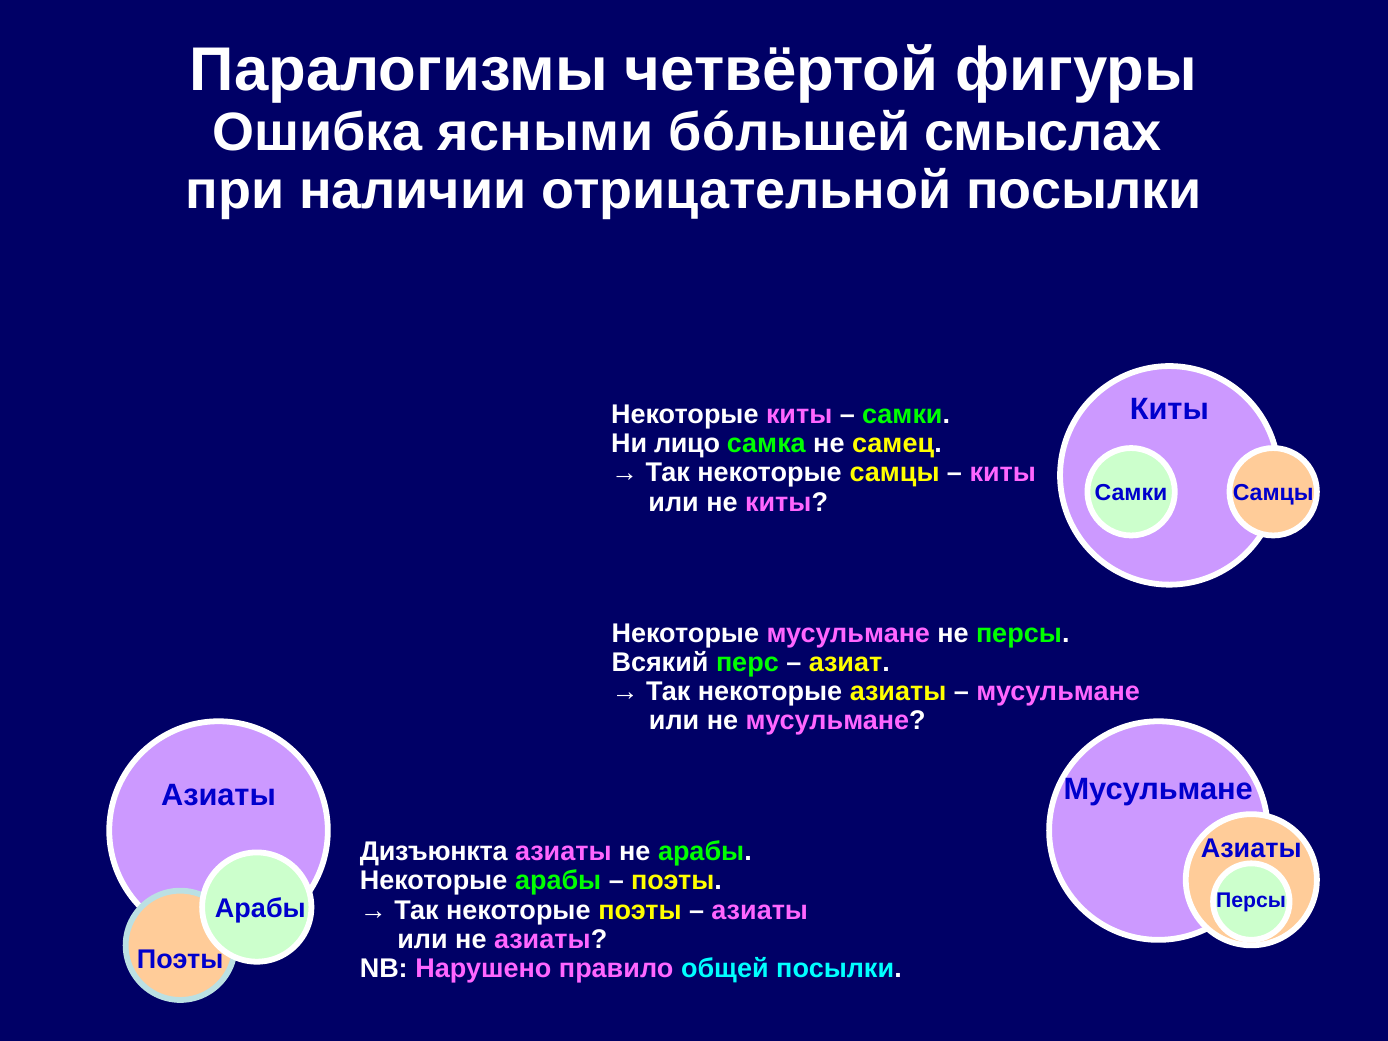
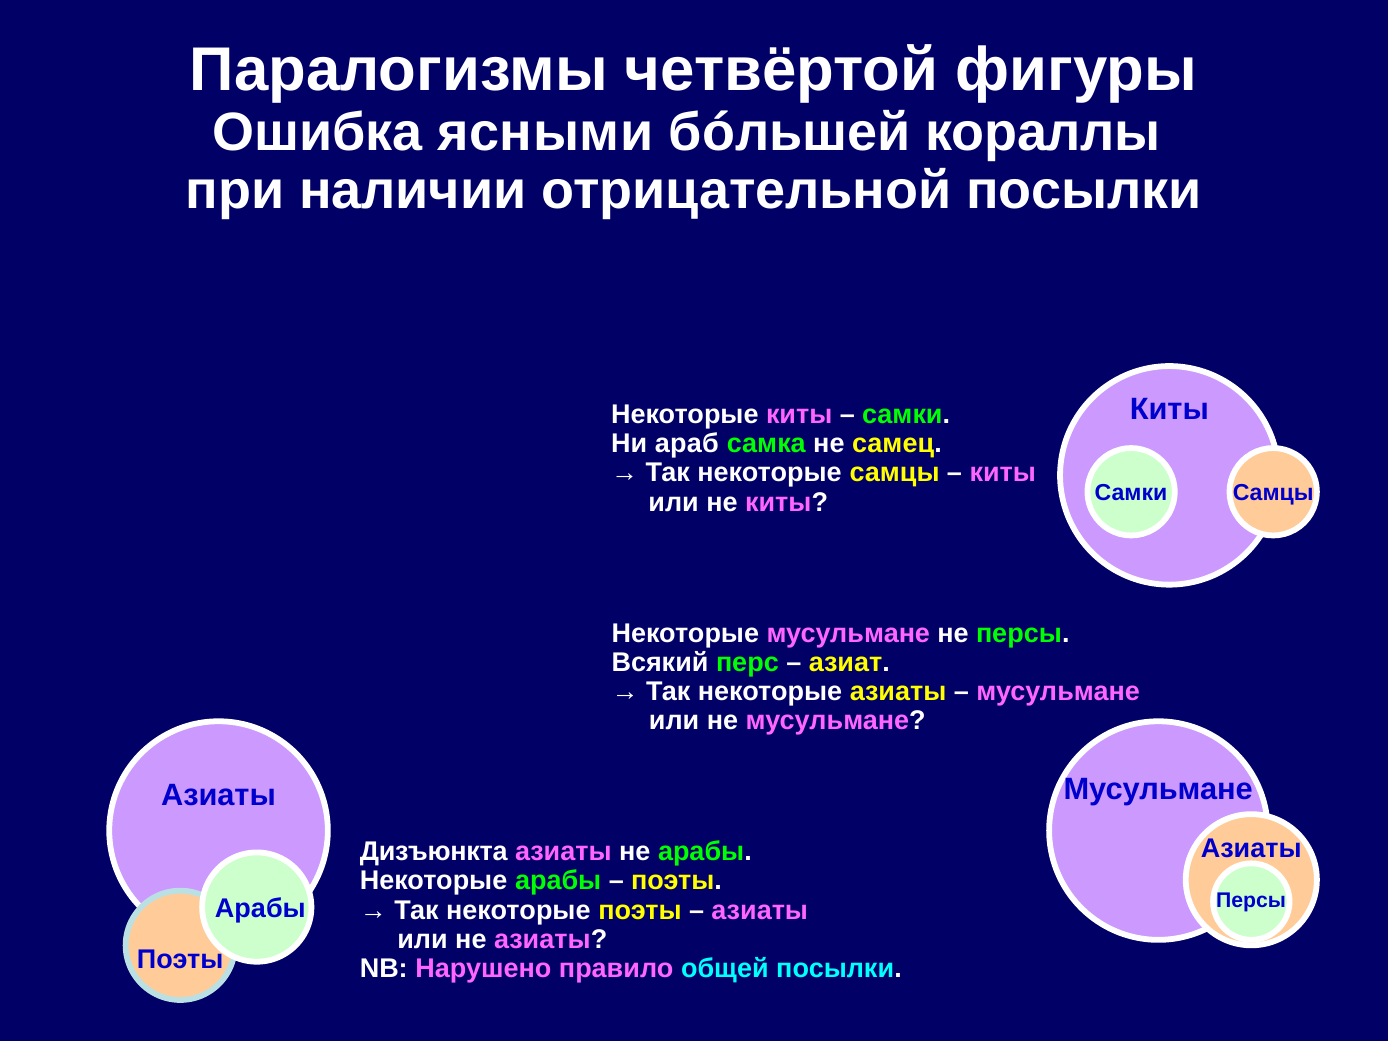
смыслах: смыслах -> кораллы (1043, 132)
лицо: лицо -> араб (687, 444)
